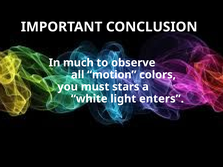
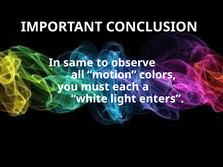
much: much -> same (78, 63)
stars: stars -> each (126, 87)
